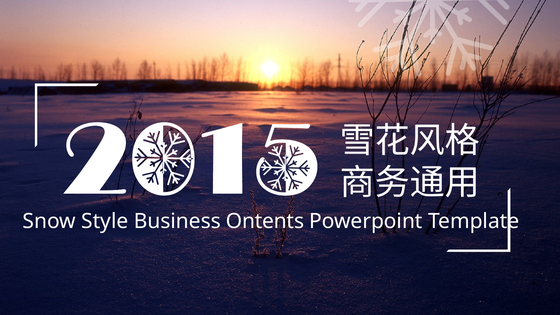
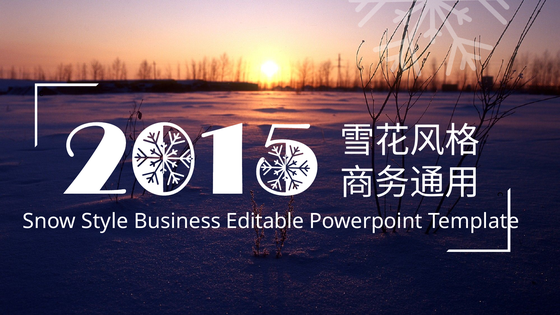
Ontents: Ontents -> Editable (265, 221)
